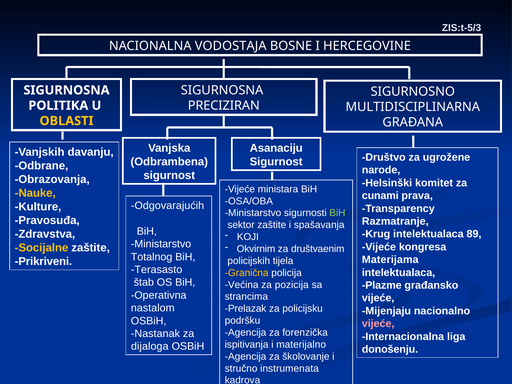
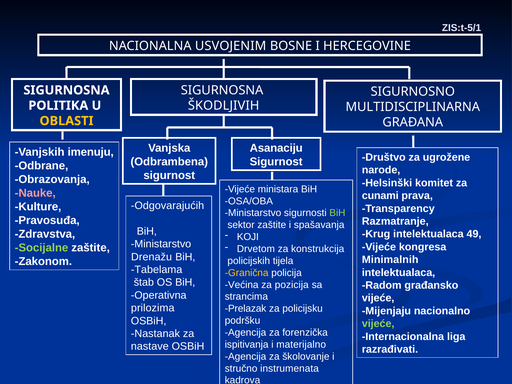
ZIS:t-5/3: ZIS:t-5/3 -> ZIS:t-5/1 (462, 28)
VODOSTAJA: VODOSTAJA -> USVOJENIM (231, 46)
PRECIZIRAN: PRECIZIRAN -> ŠKODLJIVIH (224, 106)
davanju: davanju -> imenuju (91, 152)
Nauke colour: yellow -> pink (35, 193)
89: 89 -> 49 (474, 234)
Socijalne colour: yellow -> light green (42, 248)
Okvirnim: Okvirnim -> Drvetom (256, 249)
društvaenim: društvaenim -> konstrukcija (318, 249)
Totalnog: Totalnog -> Drenažu (152, 257)
Materijama: Materijama -> Minimalnih (390, 260)
Prikriveni: Prikriveni -> Zakonom (43, 261)
Terasasto: Terasasto -> Tabelama (157, 270)
Plazme: Plazme -> Radom (382, 285)
nastalom: nastalom -> prilozima (153, 308)
vijeće colour: pink -> light green (378, 324)
dijaloga: dijaloga -> nastave (150, 346)
donošenju: donošenju -> razrađivati (390, 349)
